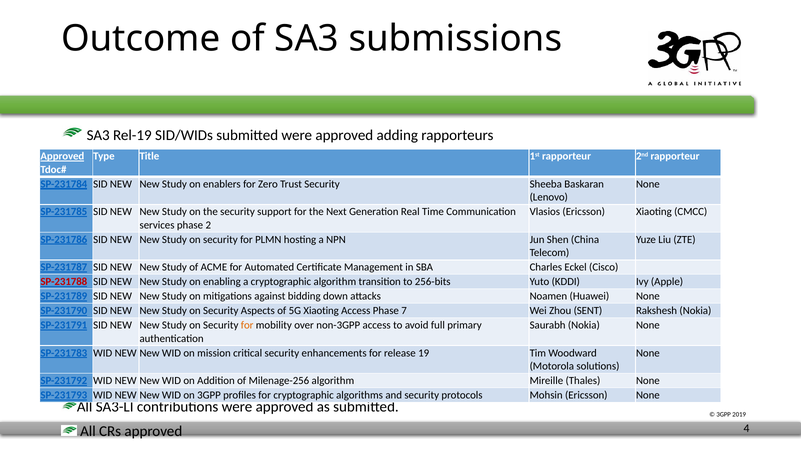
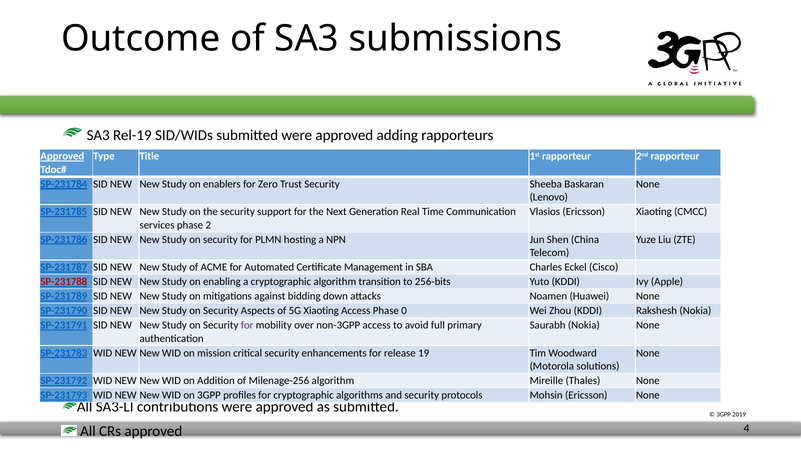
7: 7 -> 0 (404, 310)
Zhou SENT: SENT -> KDDI (588, 310)
for colour: orange -> purple (247, 325)
